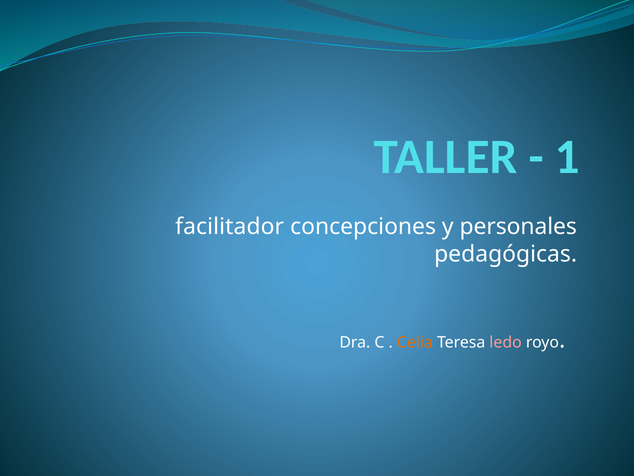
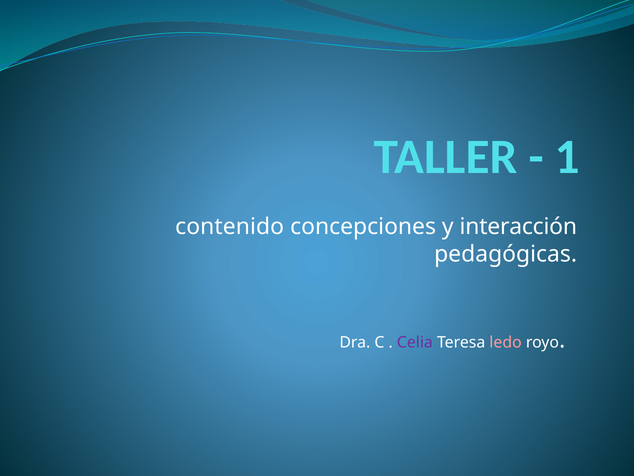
facilitador: facilitador -> contenido (230, 226)
personales: personales -> interacción (518, 226)
Celia colour: orange -> purple (415, 342)
